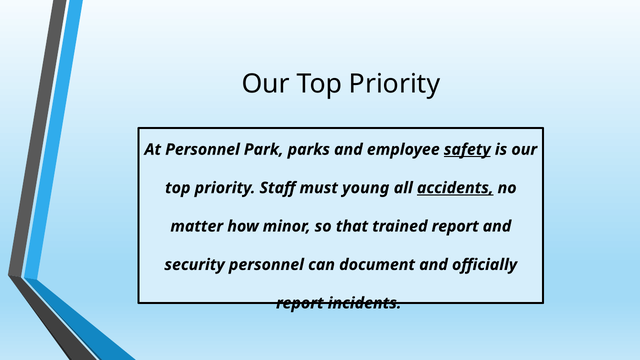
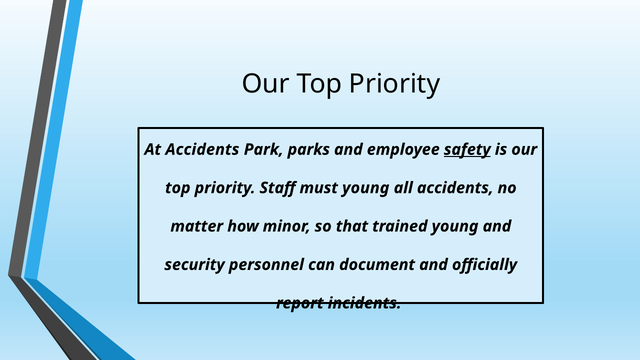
At Personnel: Personnel -> Accidents (202, 150)
accidents underline: present -> none (455, 188)
trained report: report -> young (455, 226)
